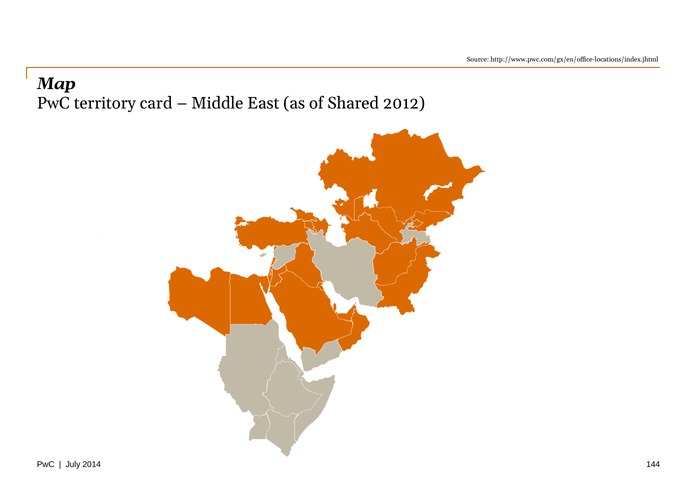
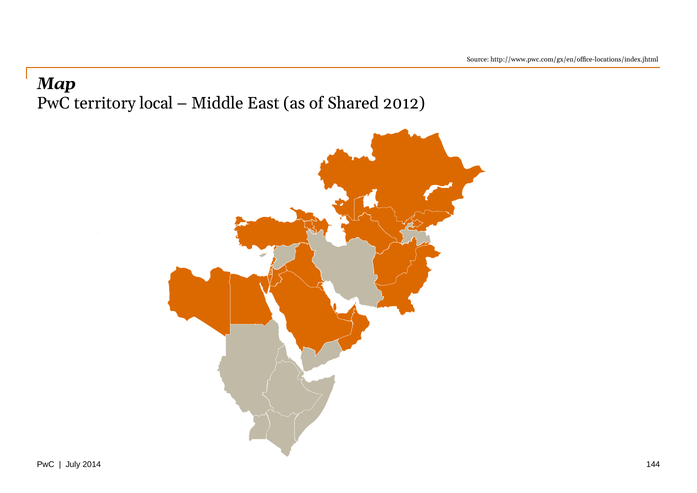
card: card -> local (156, 103)
